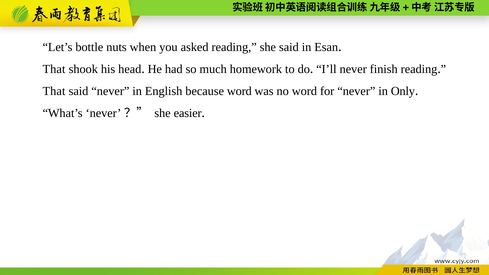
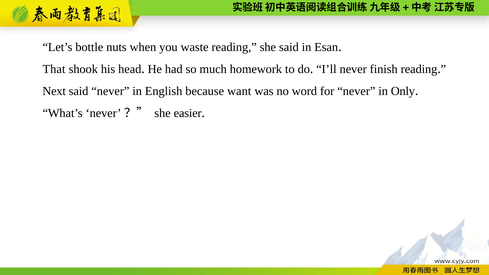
asked: asked -> waste (195, 47)
That: That -> Next (54, 91)
because word: word -> want (239, 91)
